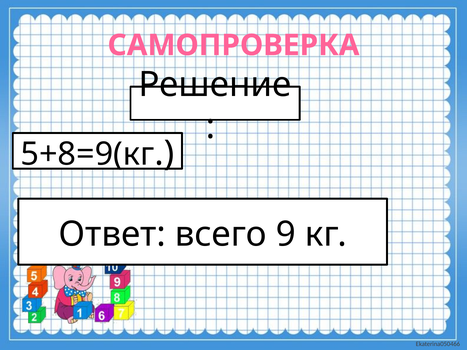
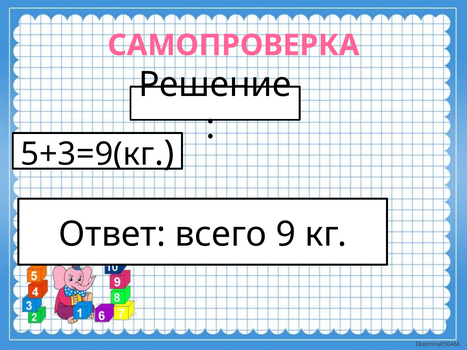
5+8=9(кг: 5+8=9(кг -> 5+3=9(кг (87, 154)
